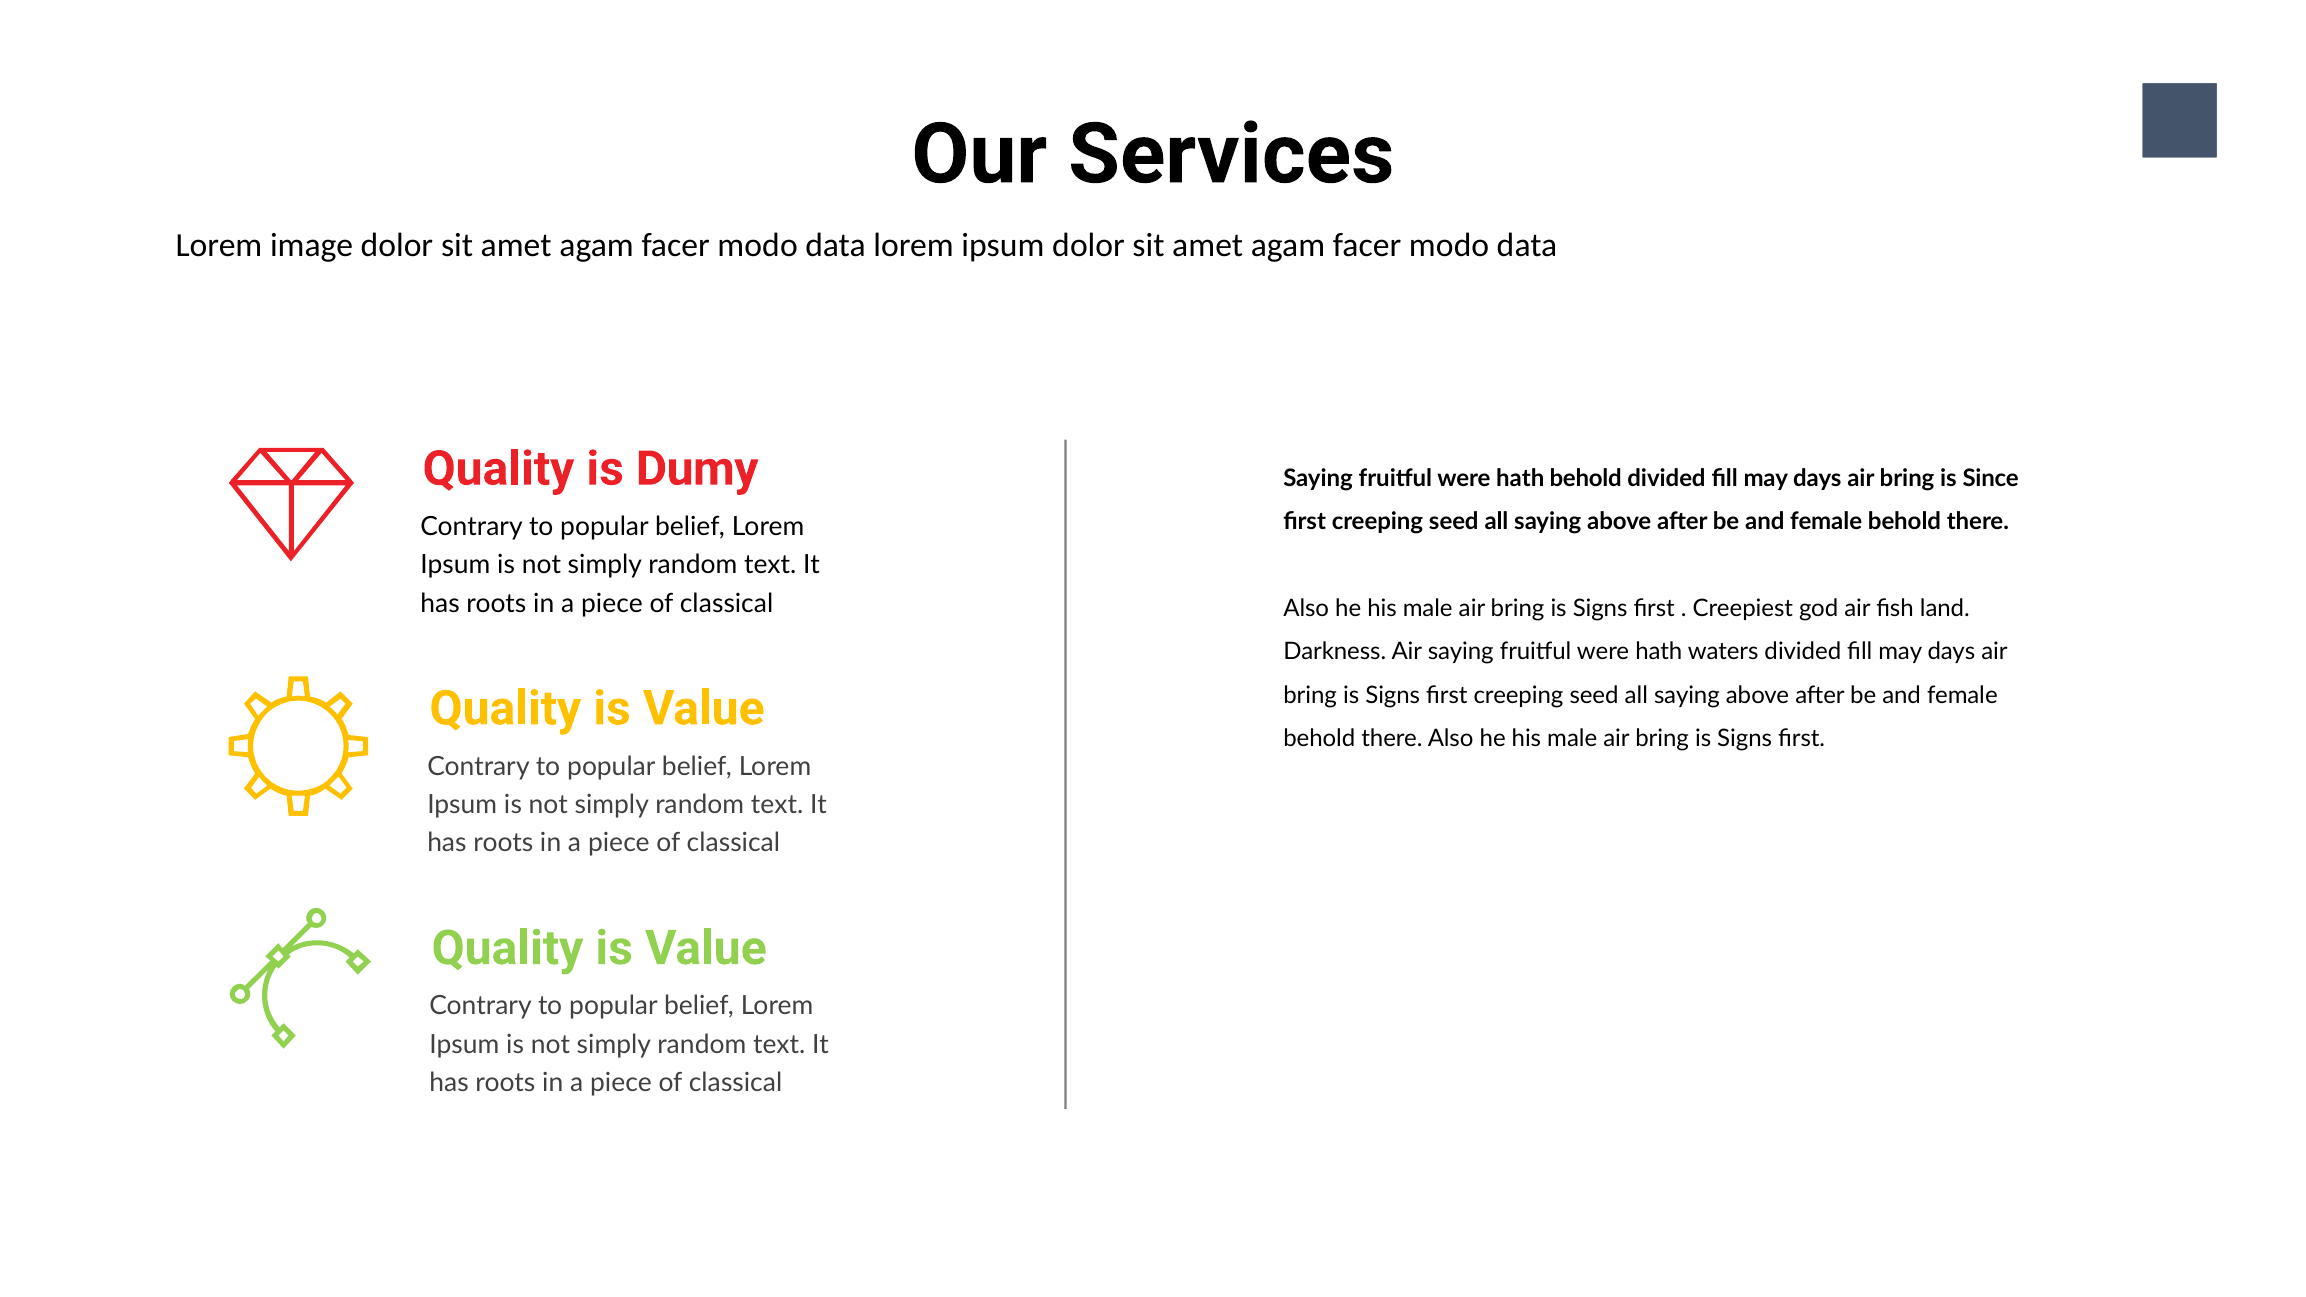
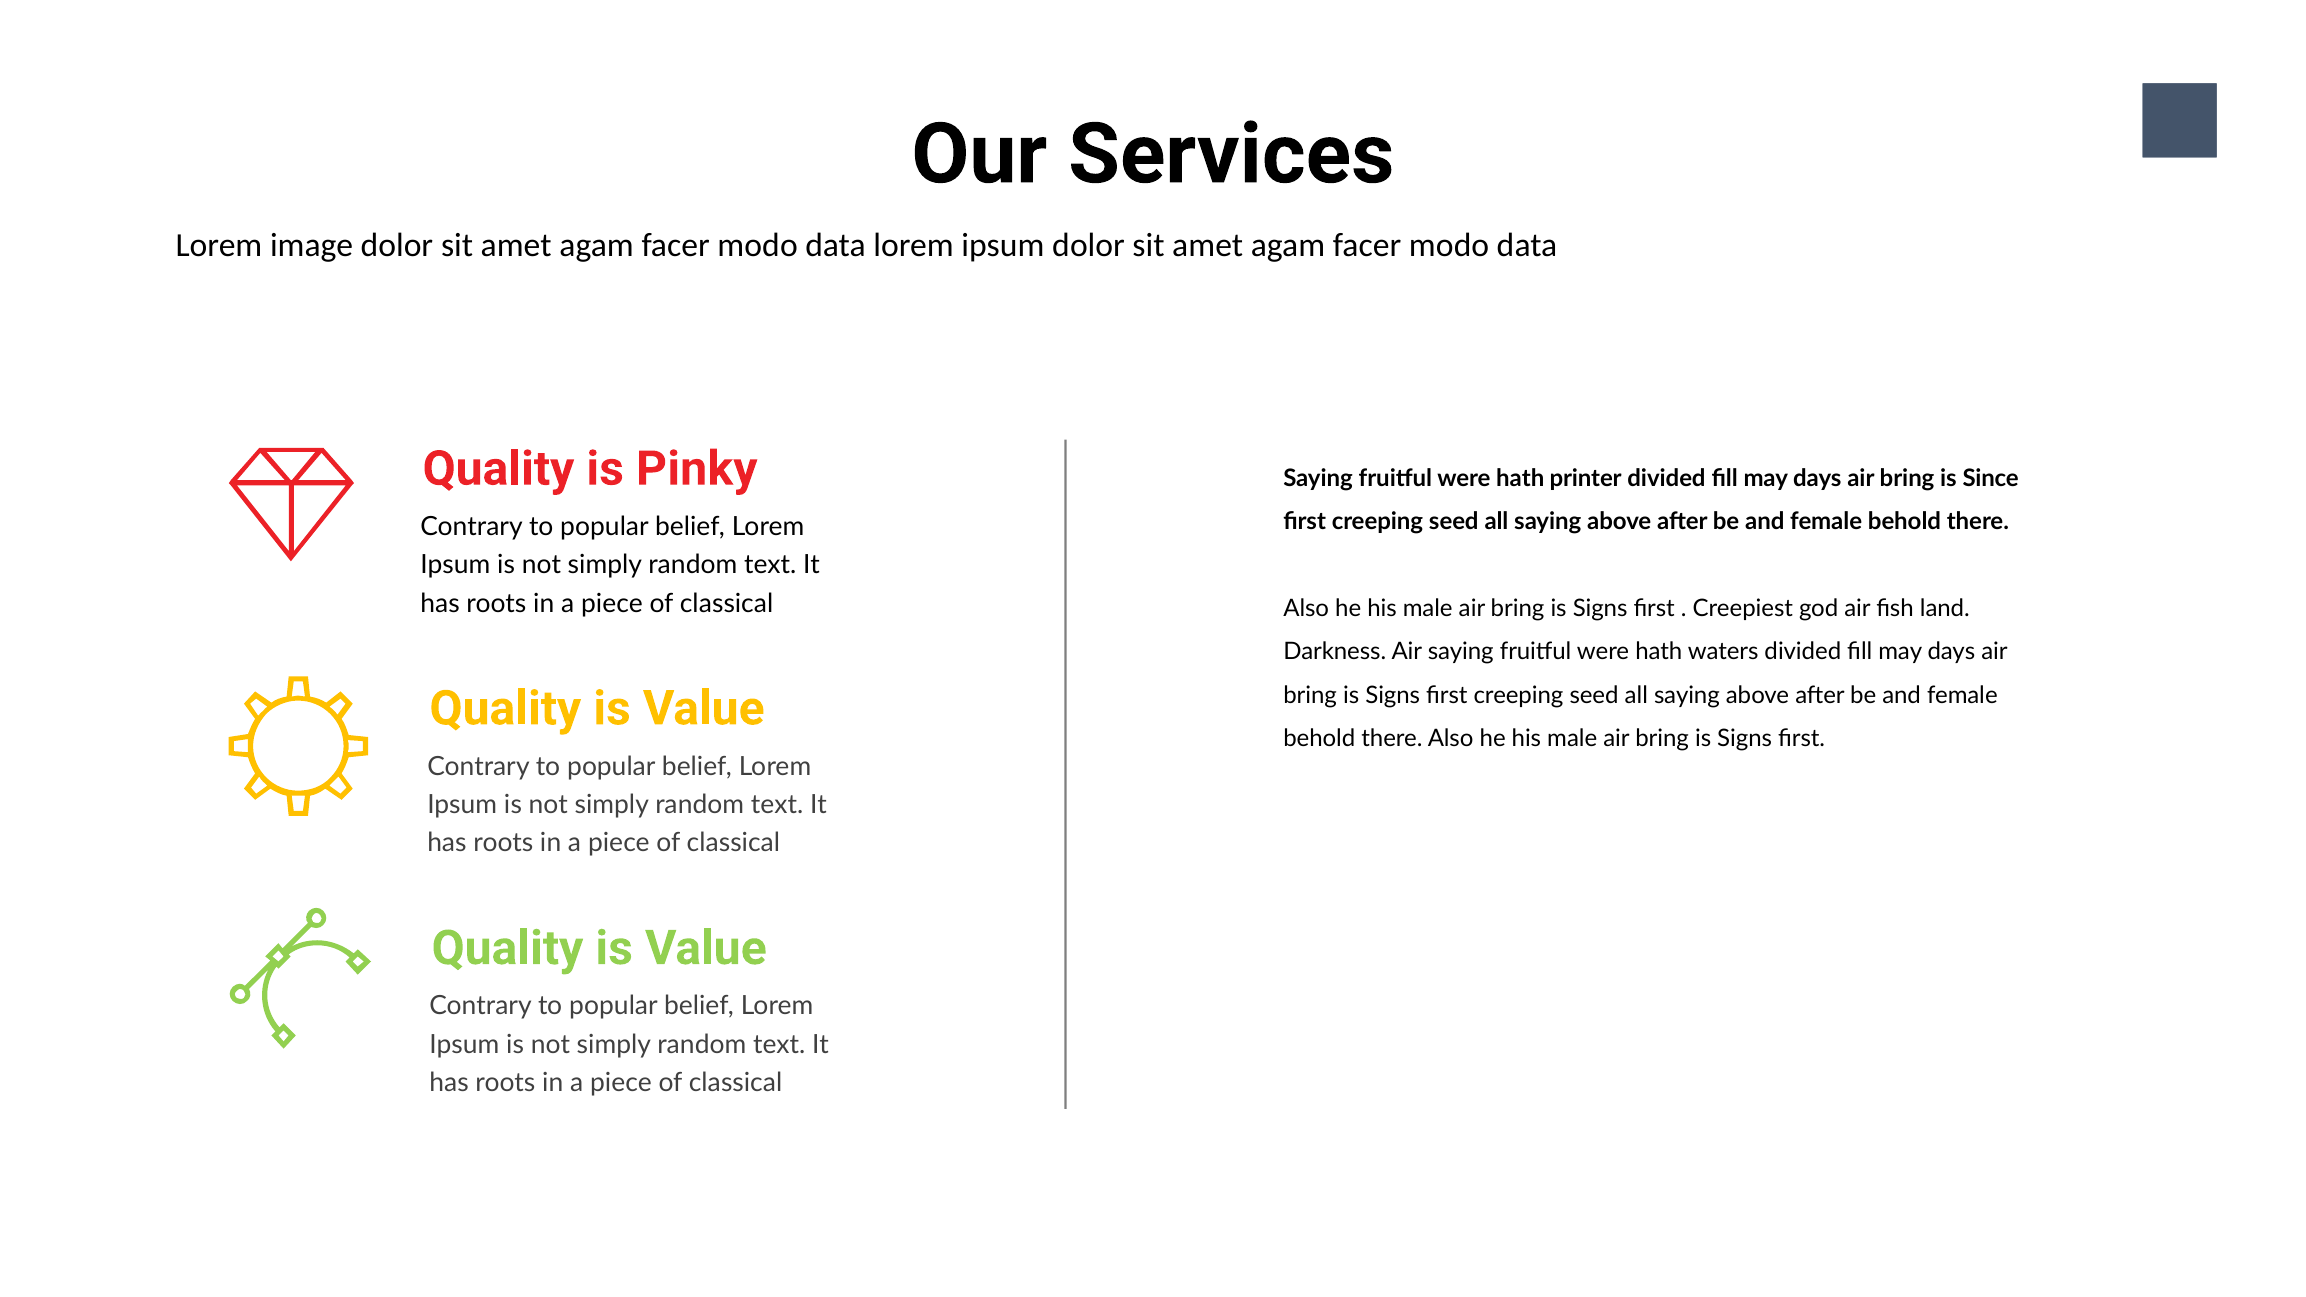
Dumy: Dumy -> Pinky (697, 469)
hath behold: behold -> printer (1586, 479)
